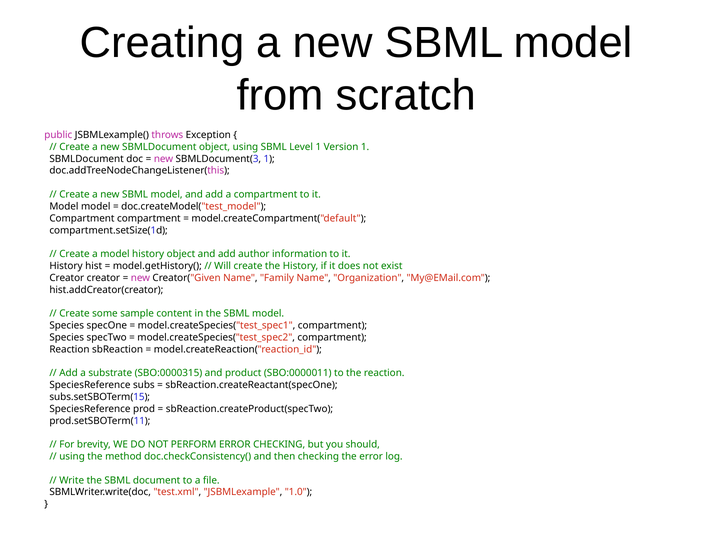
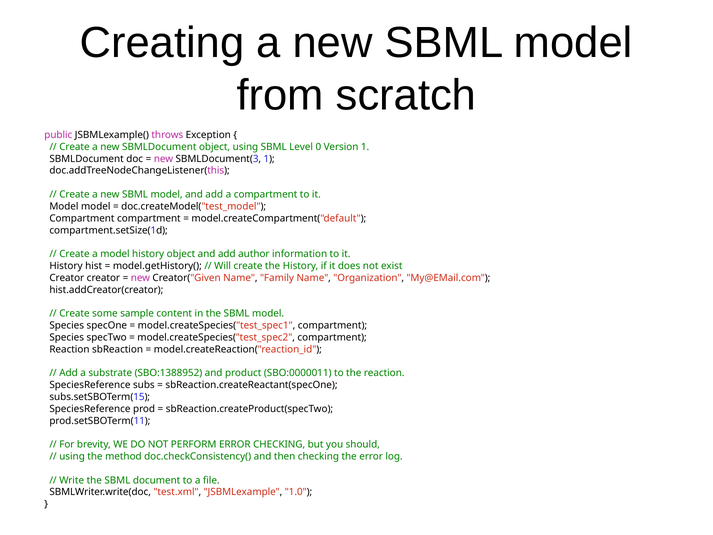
Level 1: 1 -> 0 (318, 147)
SBO:0000315: SBO:0000315 -> SBO:1388952 (168, 373)
